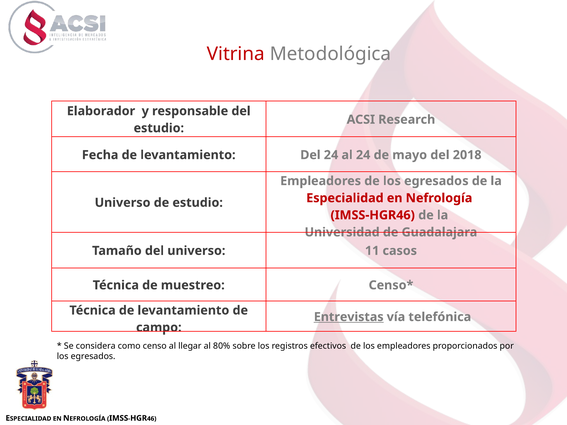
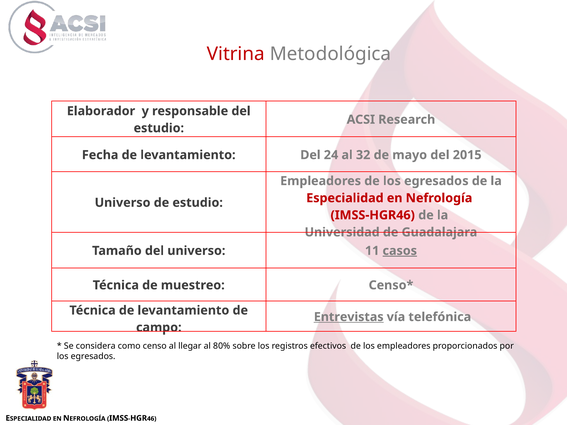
al 24: 24 -> 32 (363, 155)
2018: 2018 -> 2015 (467, 155)
casos underline: none -> present (400, 251)
